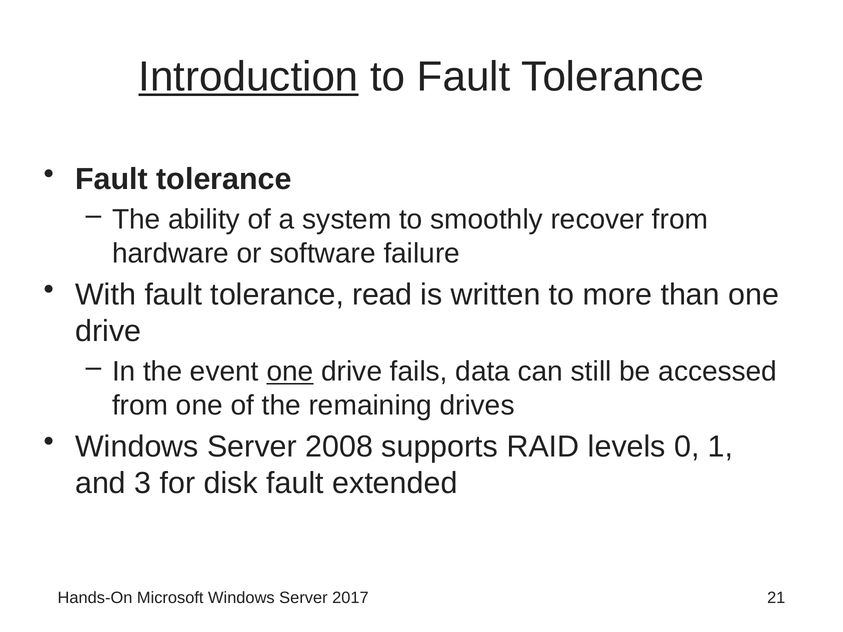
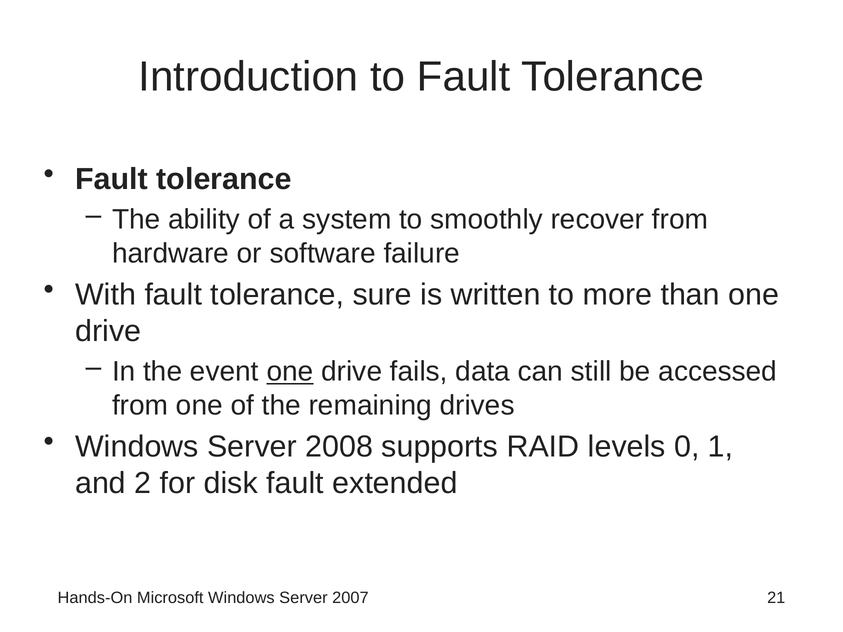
Introduction underline: present -> none (248, 77)
read: read -> sure (382, 295)
3: 3 -> 2 (143, 483)
2017: 2017 -> 2007 (350, 598)
